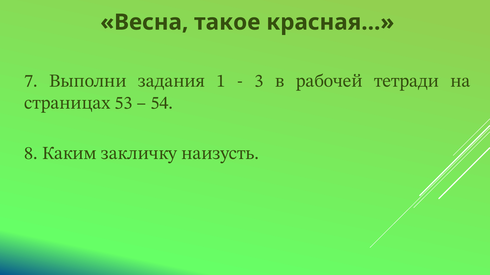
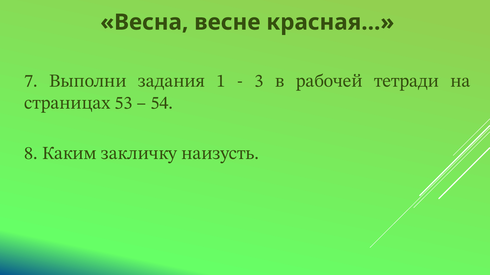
такое: такое -> весне (227, 22)
